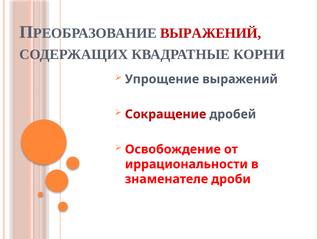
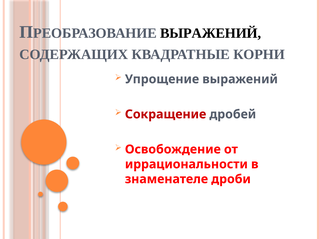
ВЫРАЖЕНИЙ colour: red -> black (211, 33)
